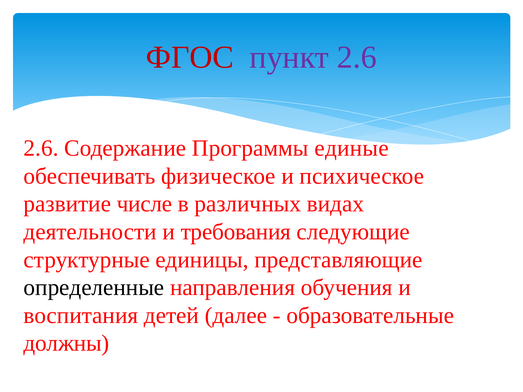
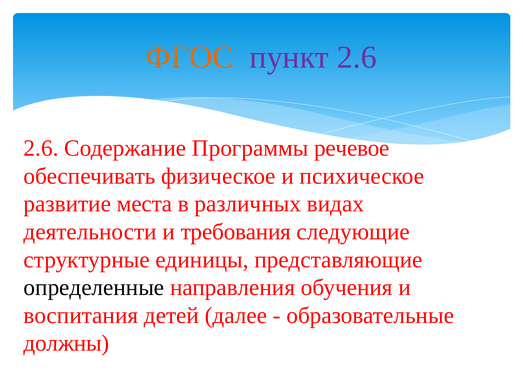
ФГОС colour: red -> orange (190, 57)
единые: единые -> речевое (352, 148)
числе: числе -> места (144, 204)
